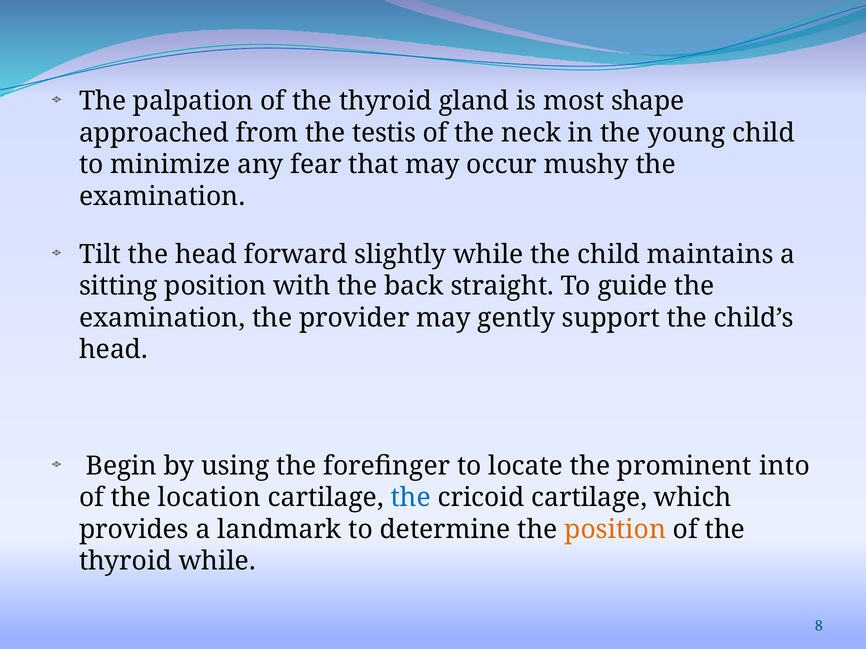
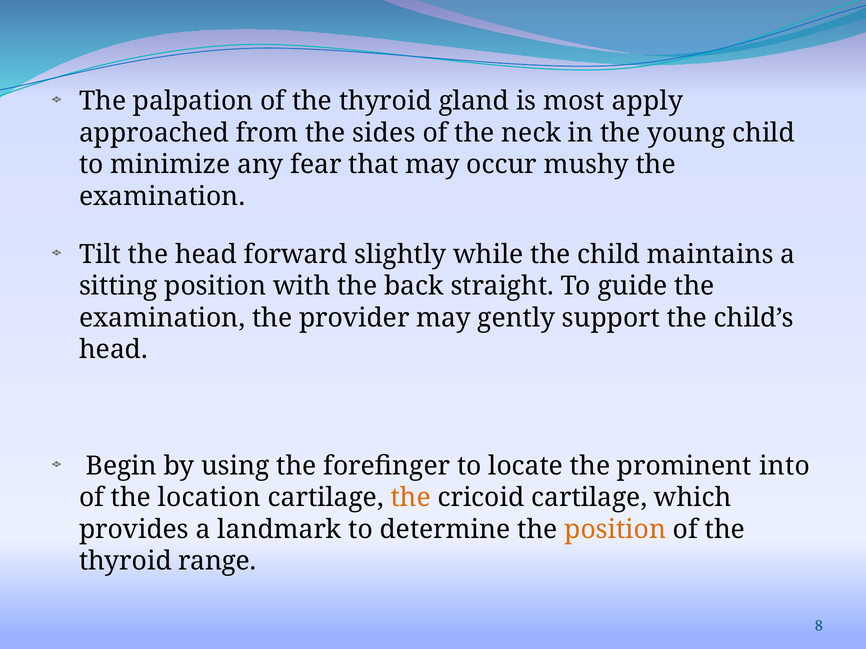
shape: shape -> apply (647, 101)
testis: testis -> sides (384, 133)
the colour: blue -> orange (411, 498)
thyroid while: while -> range (217, 561)
